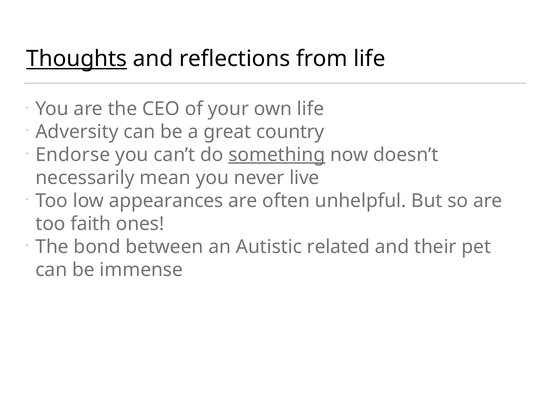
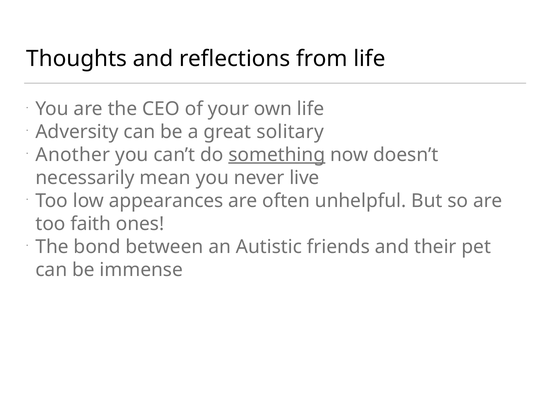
Thoughts underline: present -> none (77, 59)
country: country -> solitary (290, 132)
Endorse: Endorse -> Another (73, 155)
related: related -> friends (338, 247)
